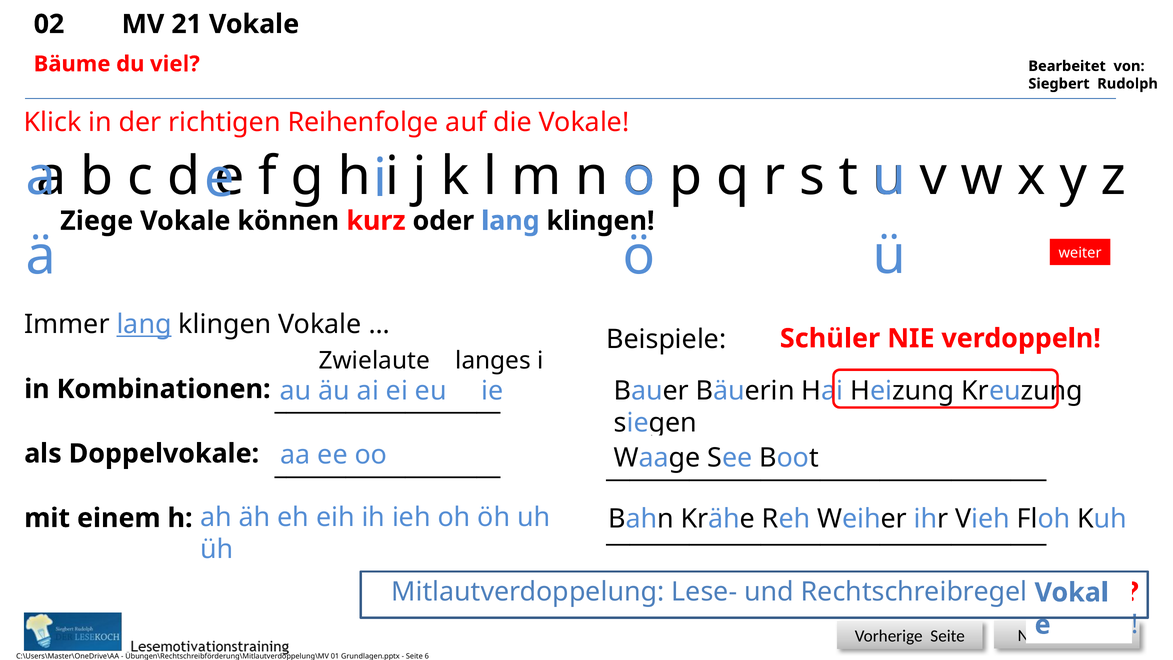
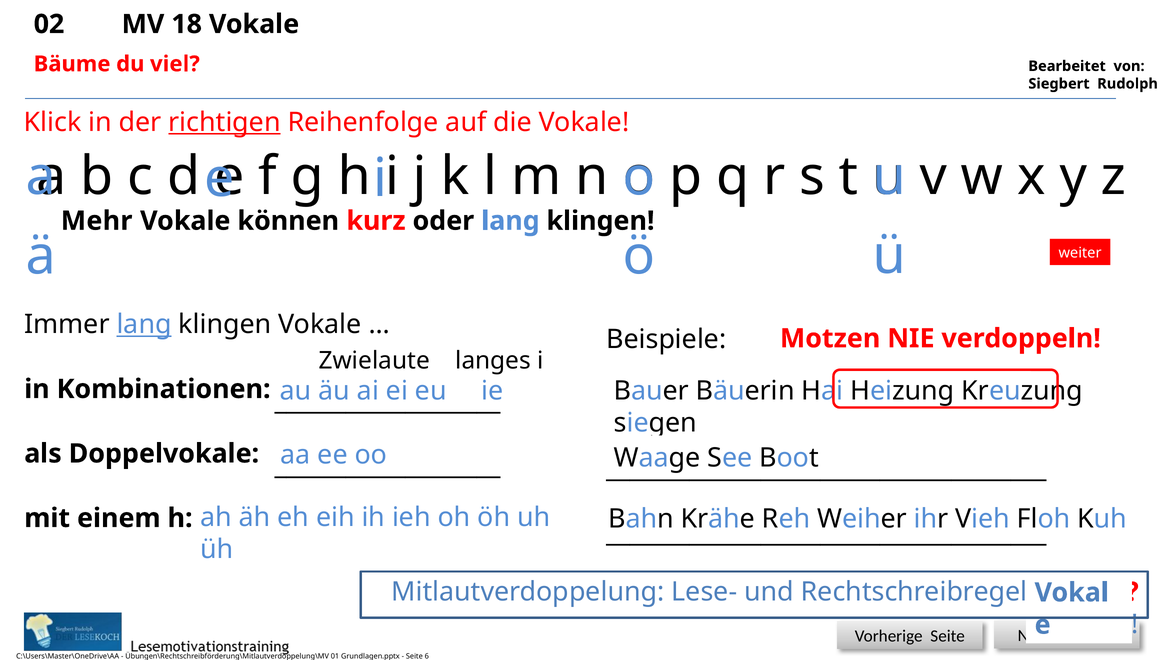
21: 21 -> 18 (187, 24)
richtigen underline: none -> present (225, 122)
Ziege: Ziege -> Mehr (97, 221)
Schüler: Schüler -> Motzen (830, 338)
